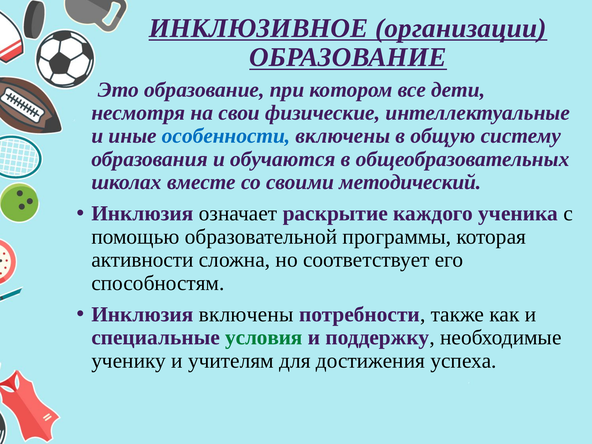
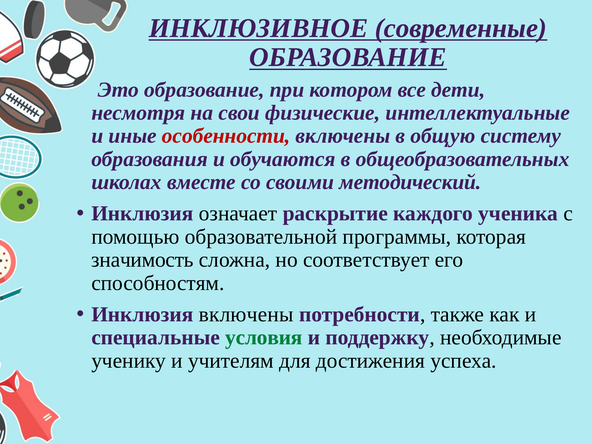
организации: организации -> современные (461, 28)
особенности colour: blue -> red (226, 136)
активности: активности -> значимость (142, 260)
